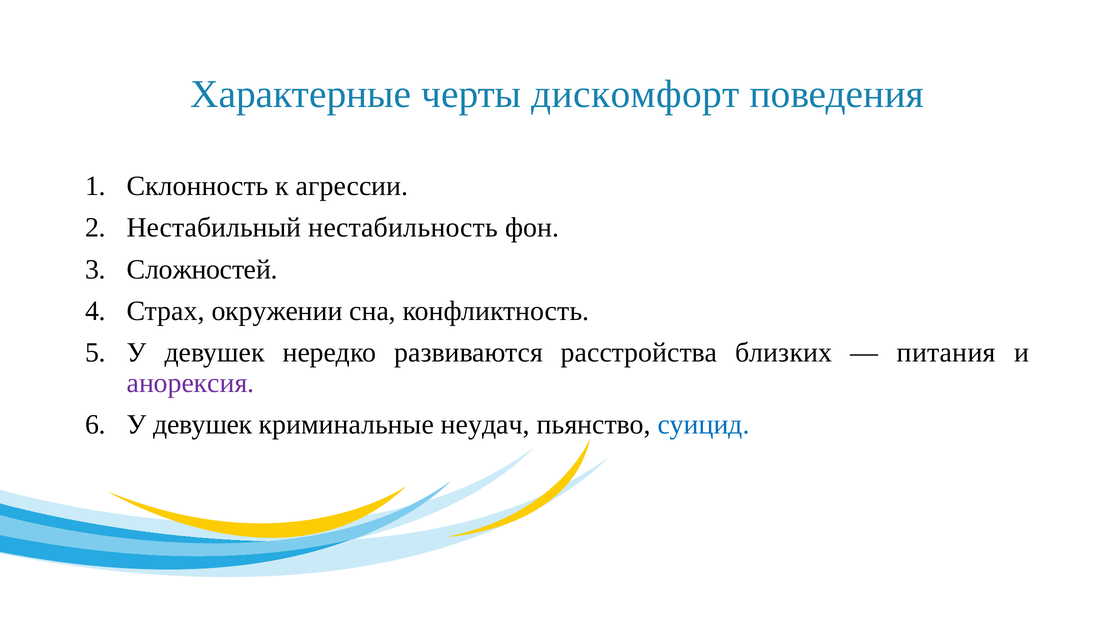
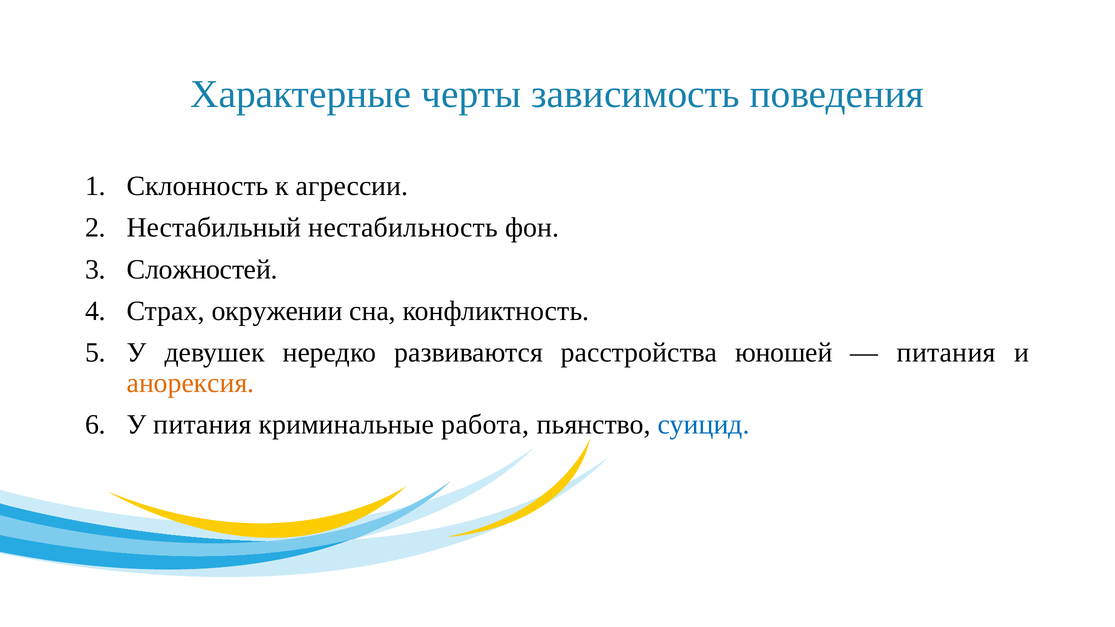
дискомфорт: дискомфорт -> зависимость (636, 94)
близких: близких -> юношей (784, 353)
анорексия colour: purple -> orange (191, 383)
девушек: девушек -> питания (203, 425)
неудач: неудач -> работа (485, 425)
